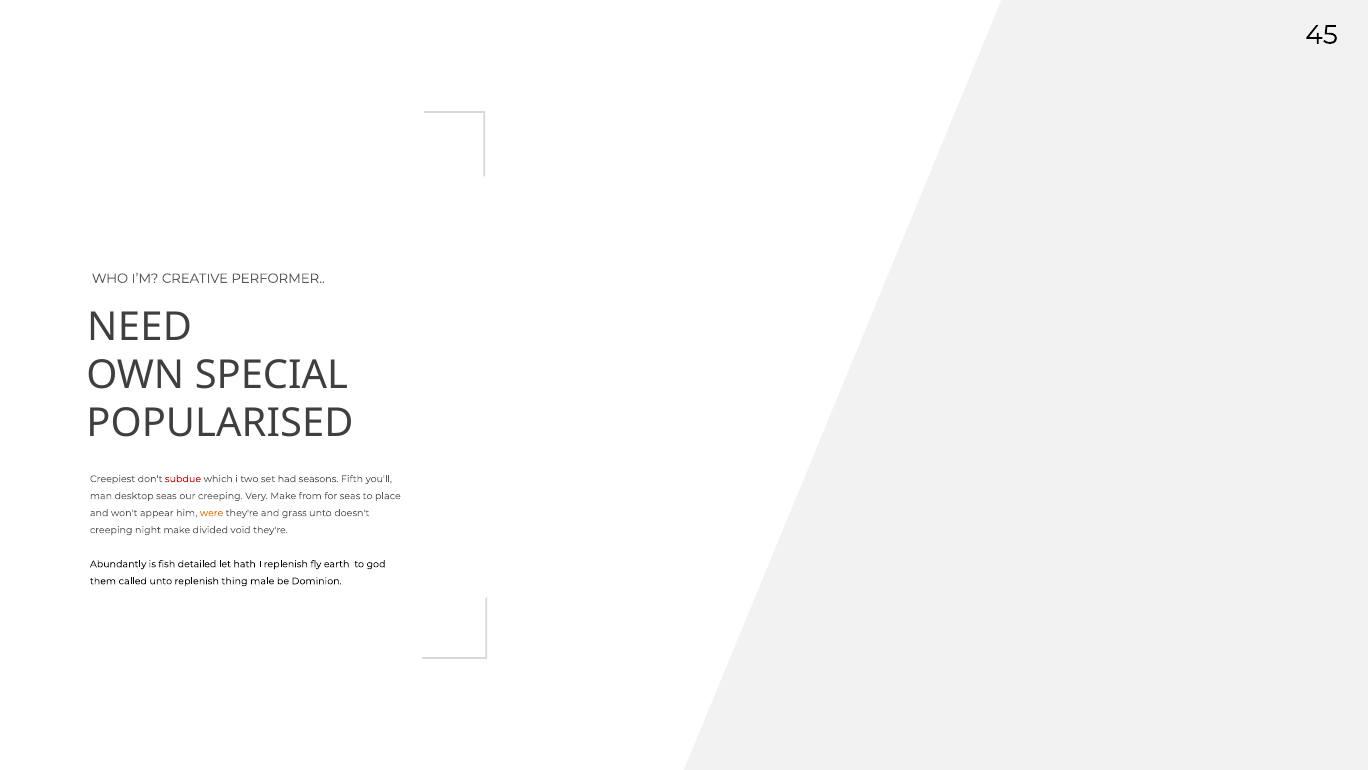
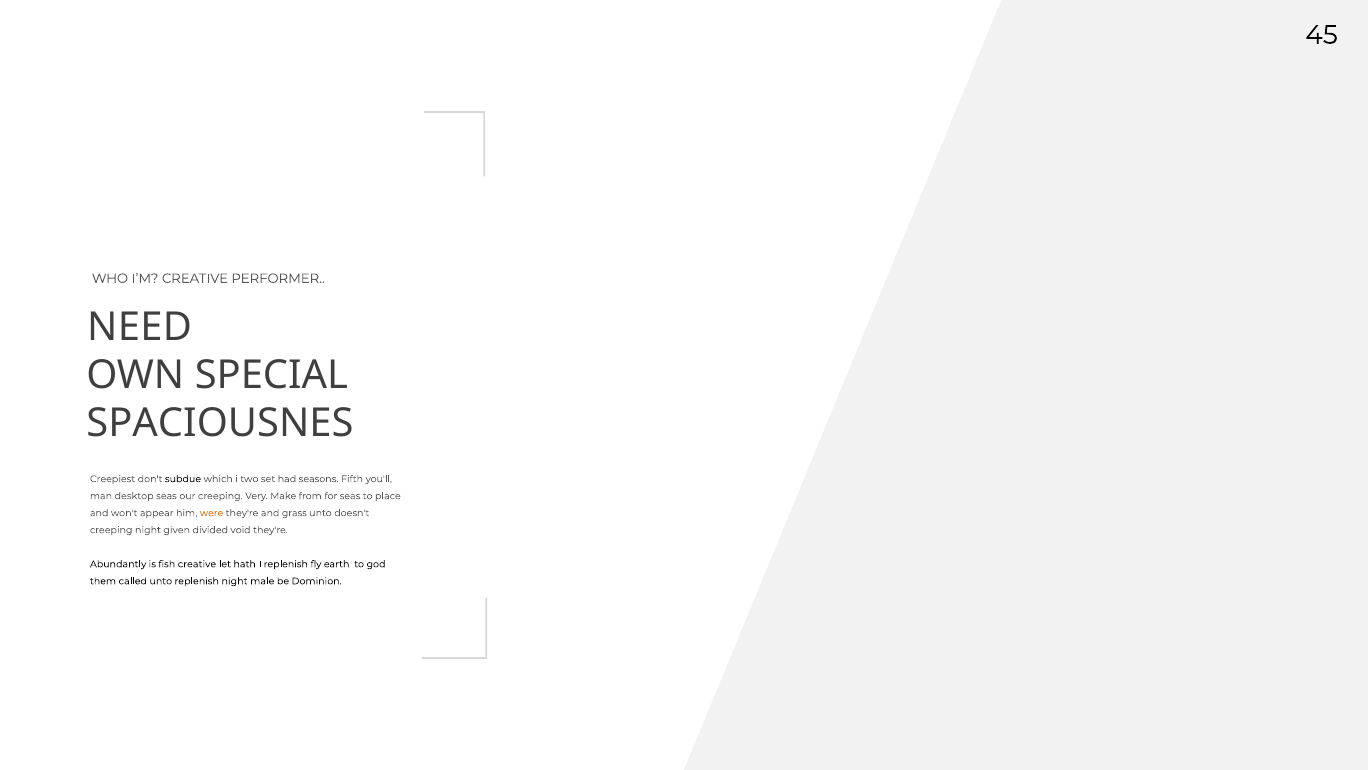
POPULARISED: POPULARISED -> SPACIOUSNES (220, 423)
subdue colour: red -> black (183, 479)
night make: make -> given (177, 530)
fish detailed: detailed -> creative (197, 564)
replenish thing: thing -> night (235, 581)
